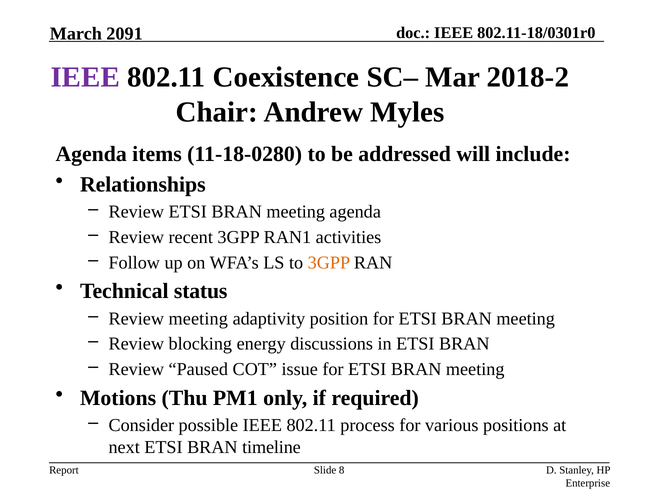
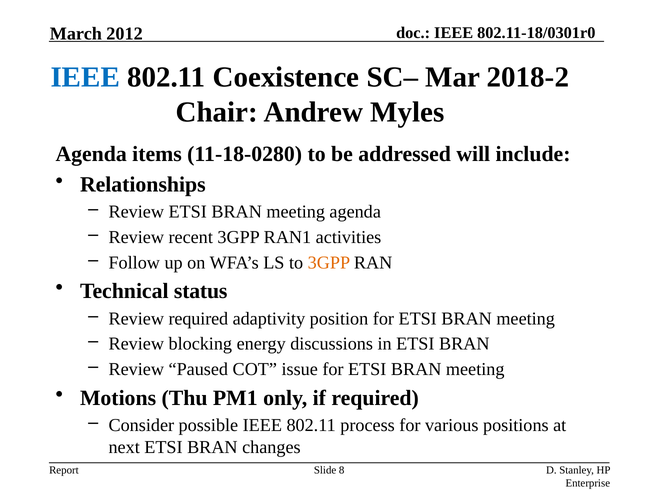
2091: 2091 -> 2012 (125, 34)
IEEE colour: purple -> blue (85, 77)
Review meeting: meeting -> required (198, 318)
timeline: timeline -> changes (271, 447)
